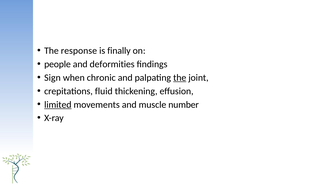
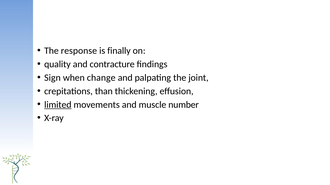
people: people -> quality (57, 64)
deformities: deformities -> contracture (112, 64)
chronic: chronic -> change (101, 78)
the underline: present -> none (180, 78)
fluid: fluid -> than (104, 91)
